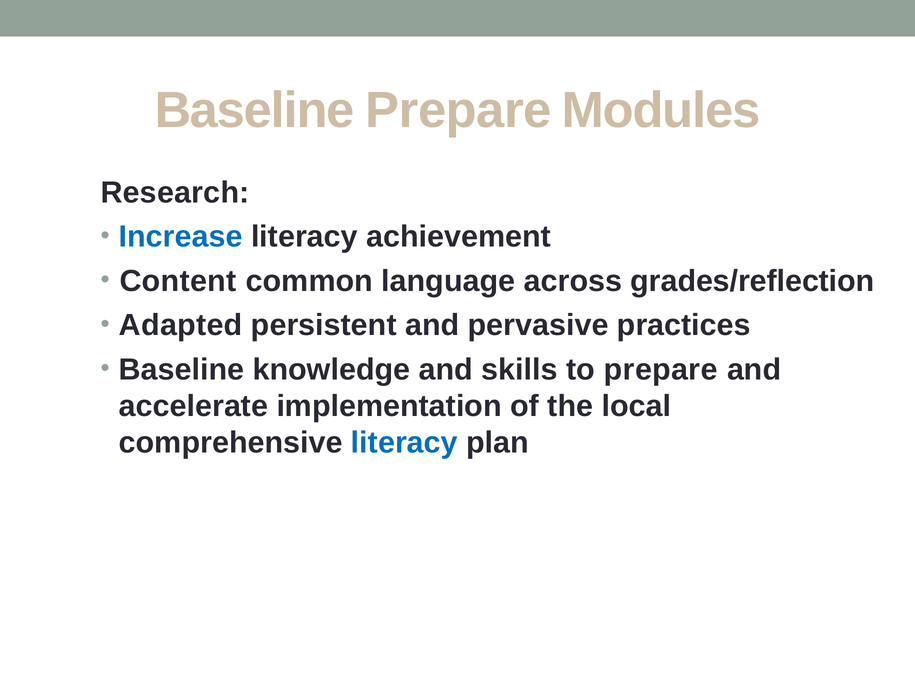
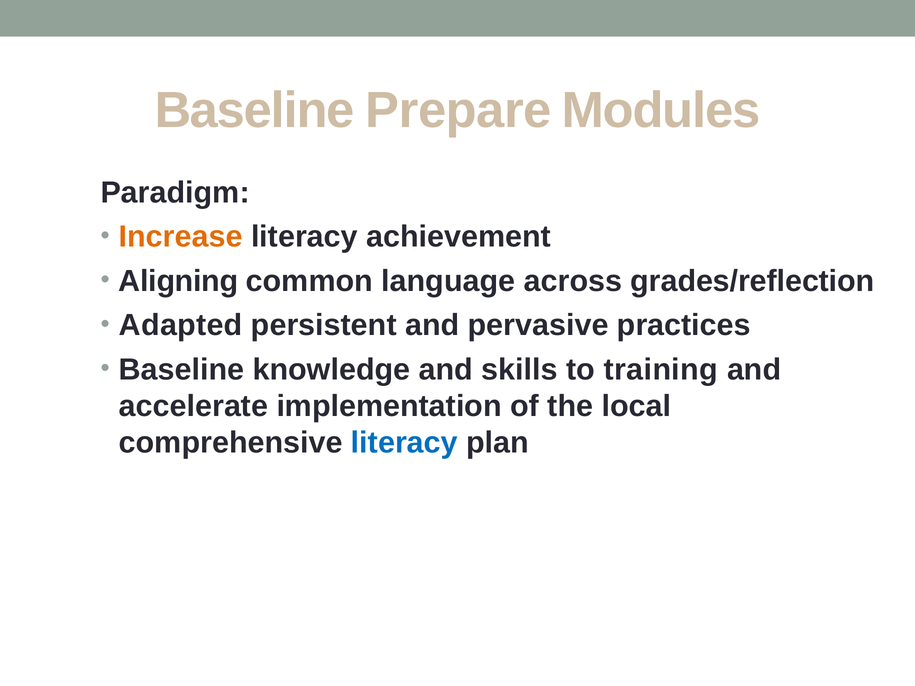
Research: Research -> Paradigm (175, 193)
Increase colour: blue -> orange (181, 237)
Content: Content -> Aligning (178, 281)
to prepare: prepare -> training (661, 370)
